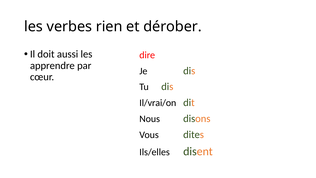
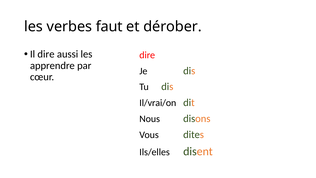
rien: rien -> faut (109, 27)
Il doit: doit -> dire (46, 54)
